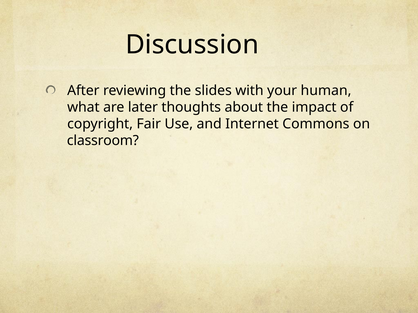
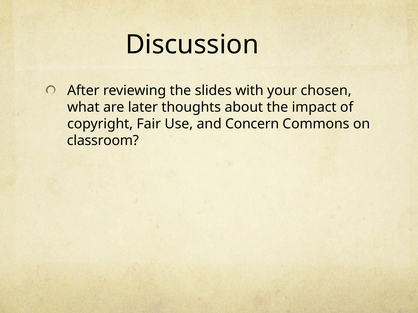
human: human -> chosen (326, 91)
Internet: Internet -> Concern (252, 124)
